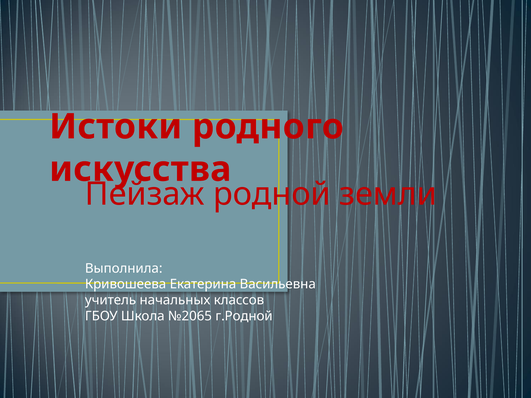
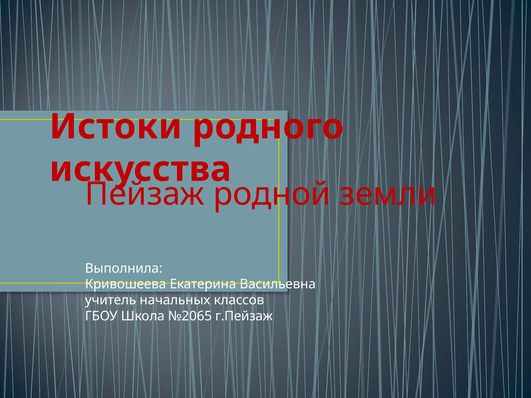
г.Родной: г.Родной -> г.Пейзаж (244, 316)
